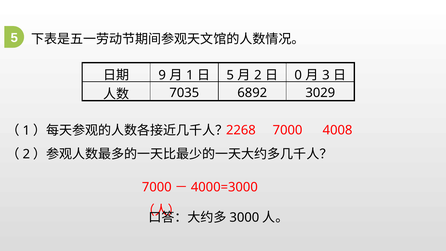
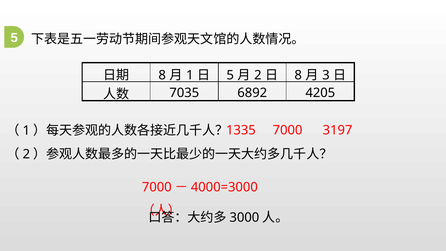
9: 9 -> 8 (162, 75)
0: 0 -> 8 (298, 75)
3029: 3029 -> 4205 (320, 93)
2268: 2268 -> 1335 (241, 130)
4008: 4008 -> 3197 (338, 130)
